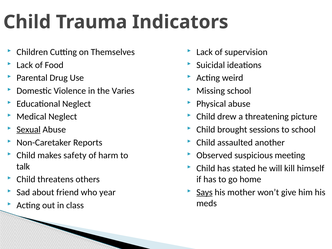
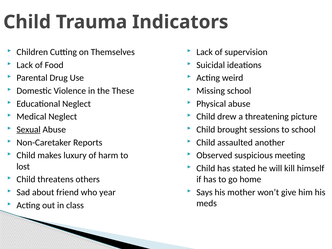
Varies: Varies -> These (123, 91)
safety: safety -> luxury (75, 155)
talk: talk -> lost (23, 166)
Says underline: present -> none (204, 192)
